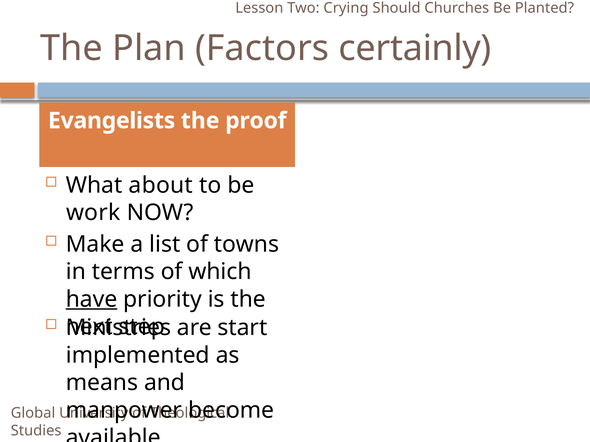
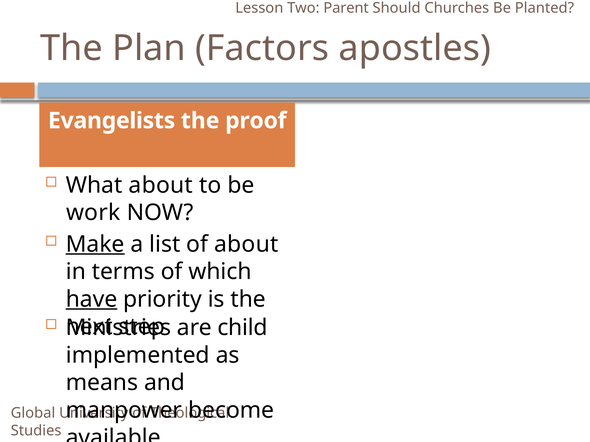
Crying: Crying -> Parent (346, 8)
certainly: certainly -> apostles (415, 48)
Make underline: none -> present (95, 244)
of towns: towns -> about (246, 244)
start: start -> child (243, 328)
